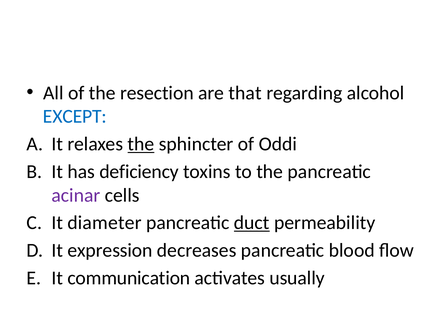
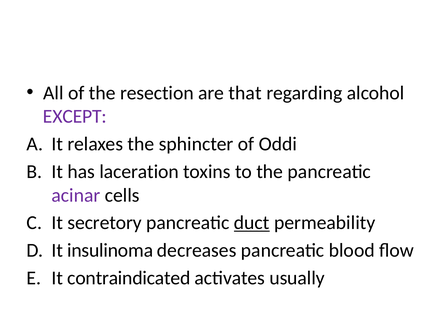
EXCEPT colour: blue -> purple (75, 117)
the underline: present -> none (141, 144)
deficiency: deficiency -> laceration (139, 172)
diameter: diameter -> secretory (105, 223)
expression: expression -> insulinoma (110, 250)
communication: communication -> contraindicated (129, 278)
